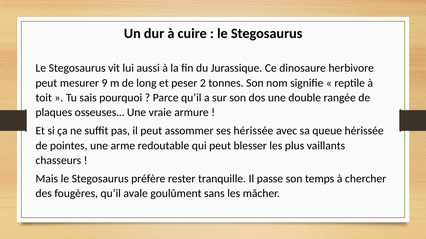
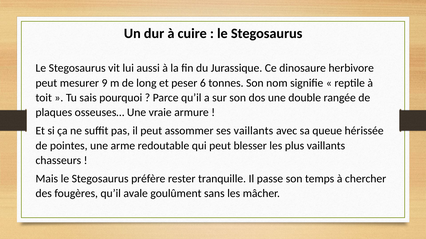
2: 2 -> 6 (203, 83)
ses hérissée: hérissée -> vaillants (253, 131)
